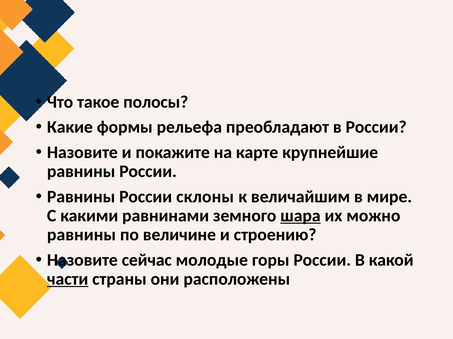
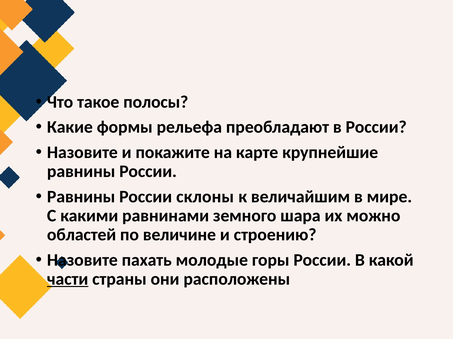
шара underline: present -> none (300, 216)
равнины: равнины -> областей (82, 235)
сейчас: сейчас -> пахать (147, 261)
